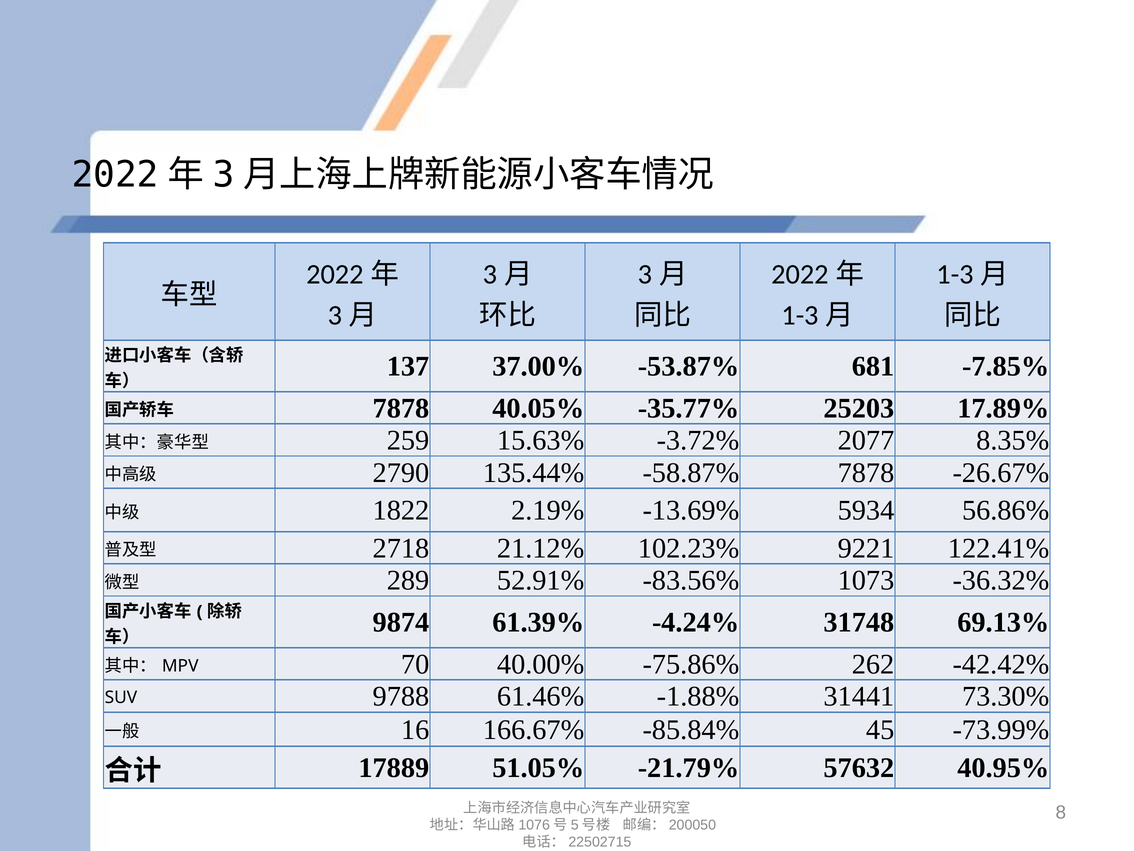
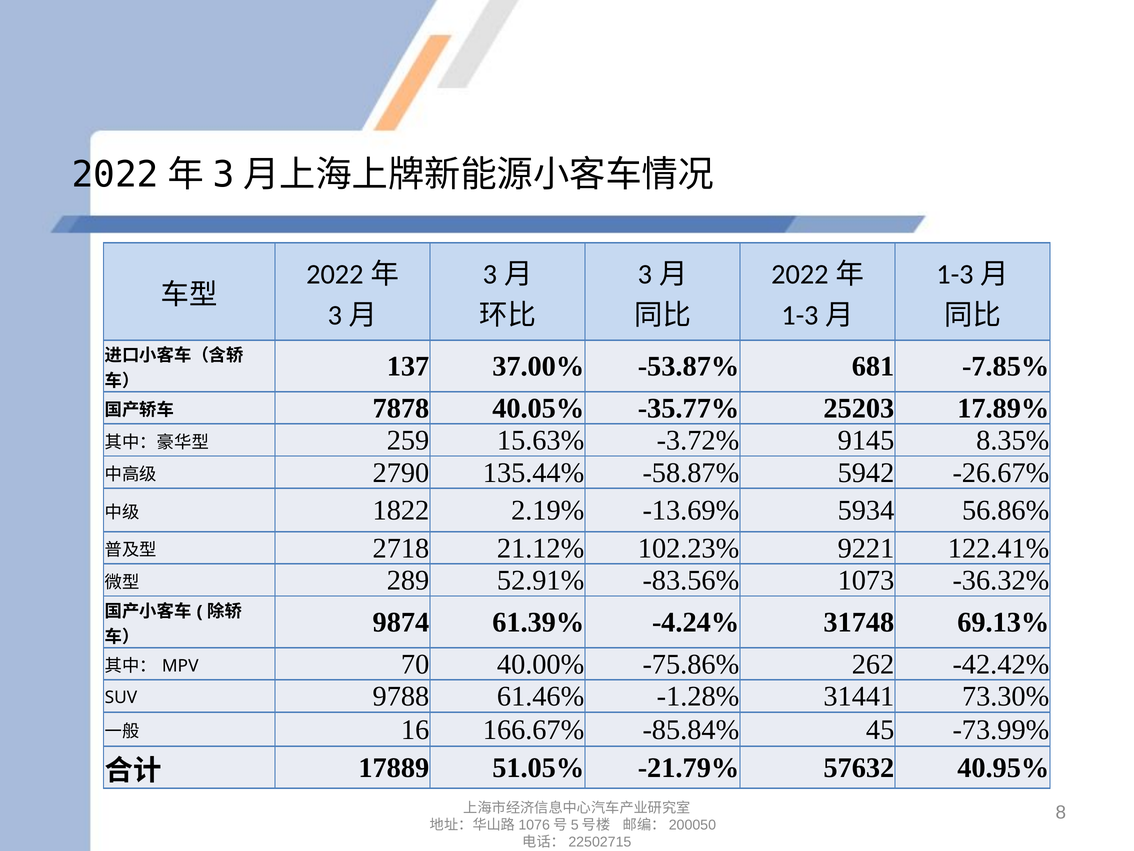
2077: 2077 -> 9145 (866, 440)
-58.87% 7878: 7878 -> 5942 (866, 472)
-1.88%: -1.88% -> -1.28% (698, 696)
